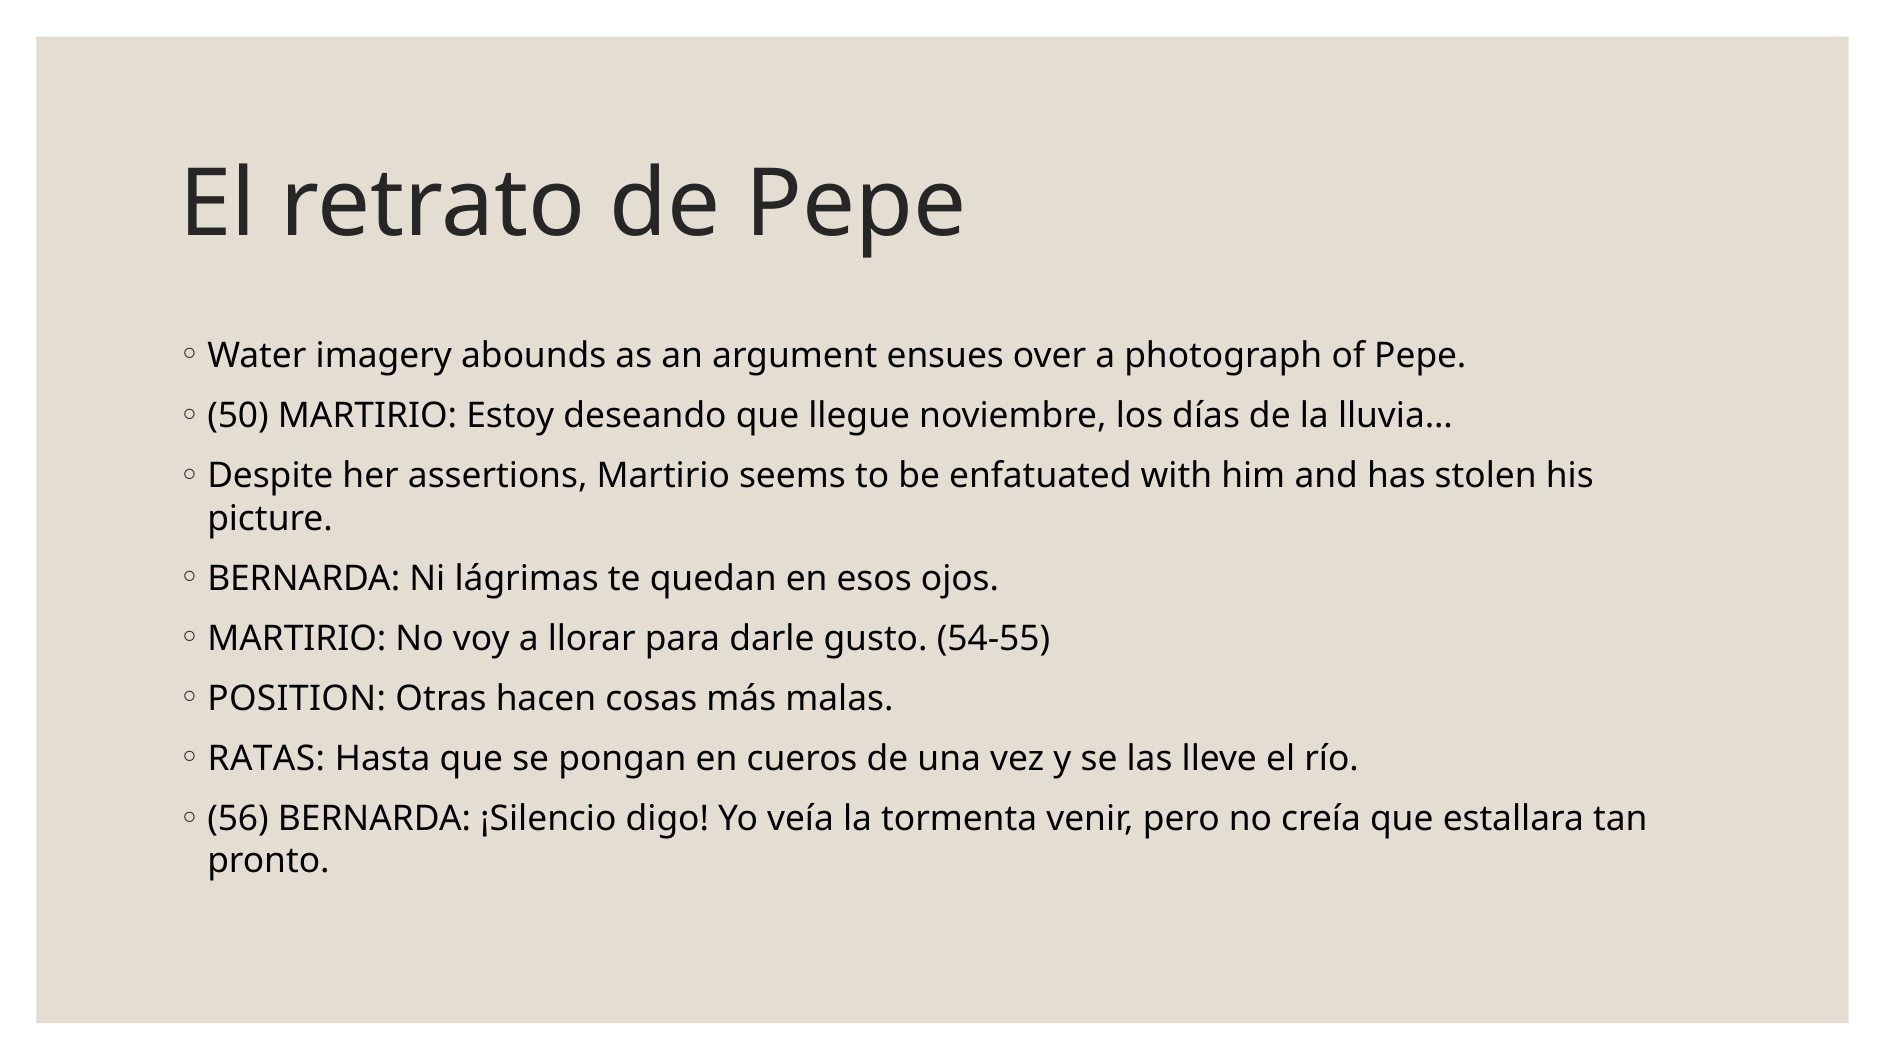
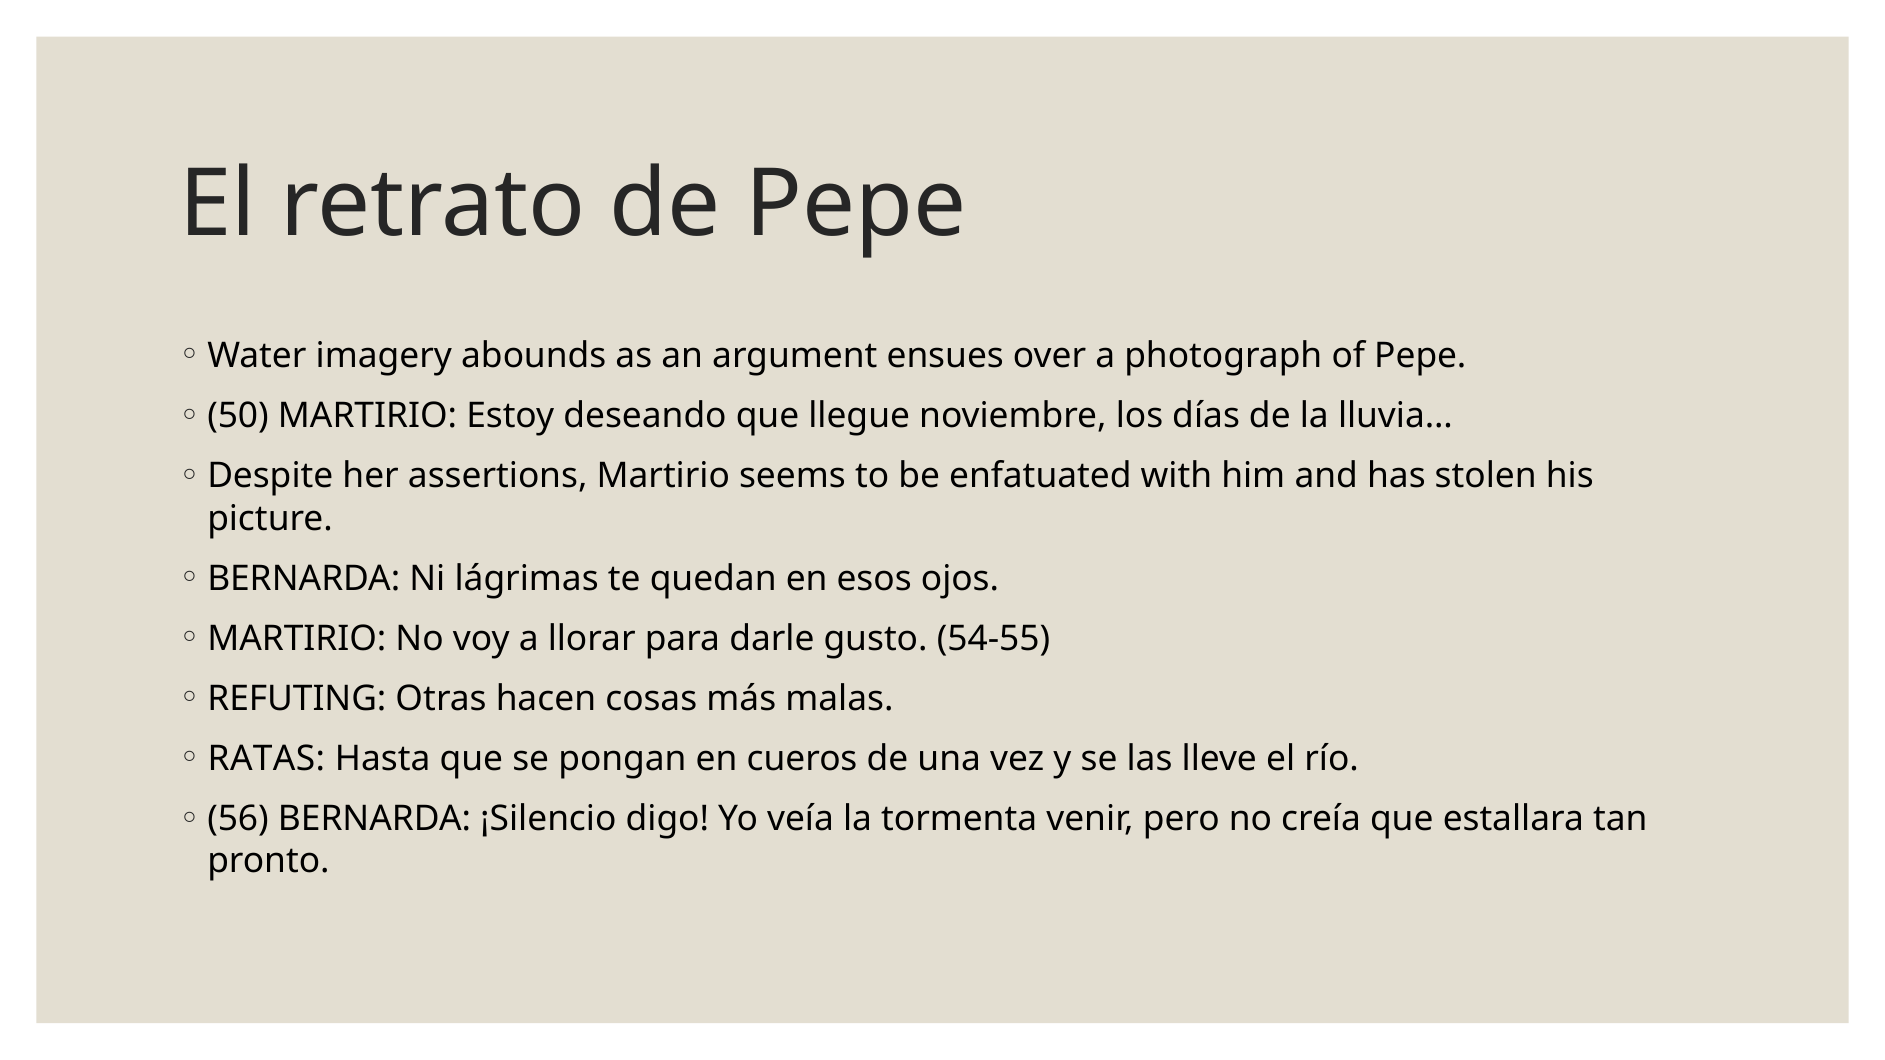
POSITION: POSITION -> REFUTING (297, 699)
